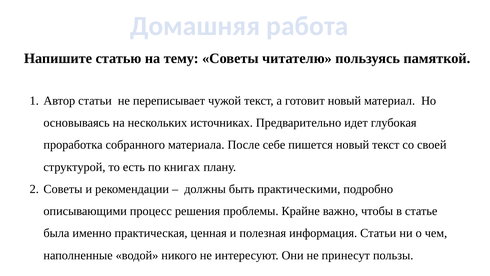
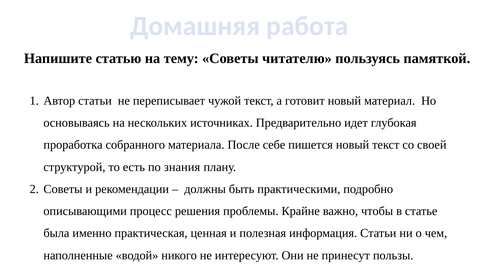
книгах: книгах -> знания (182, 167)
